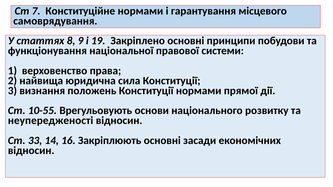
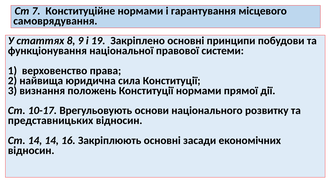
10-55: 10-55 -> 10-17 (42, 111)
неупередженості: неупередженості -> представницьких (51, 121)
Ст 33: 33 -> 14 (35, 141)
